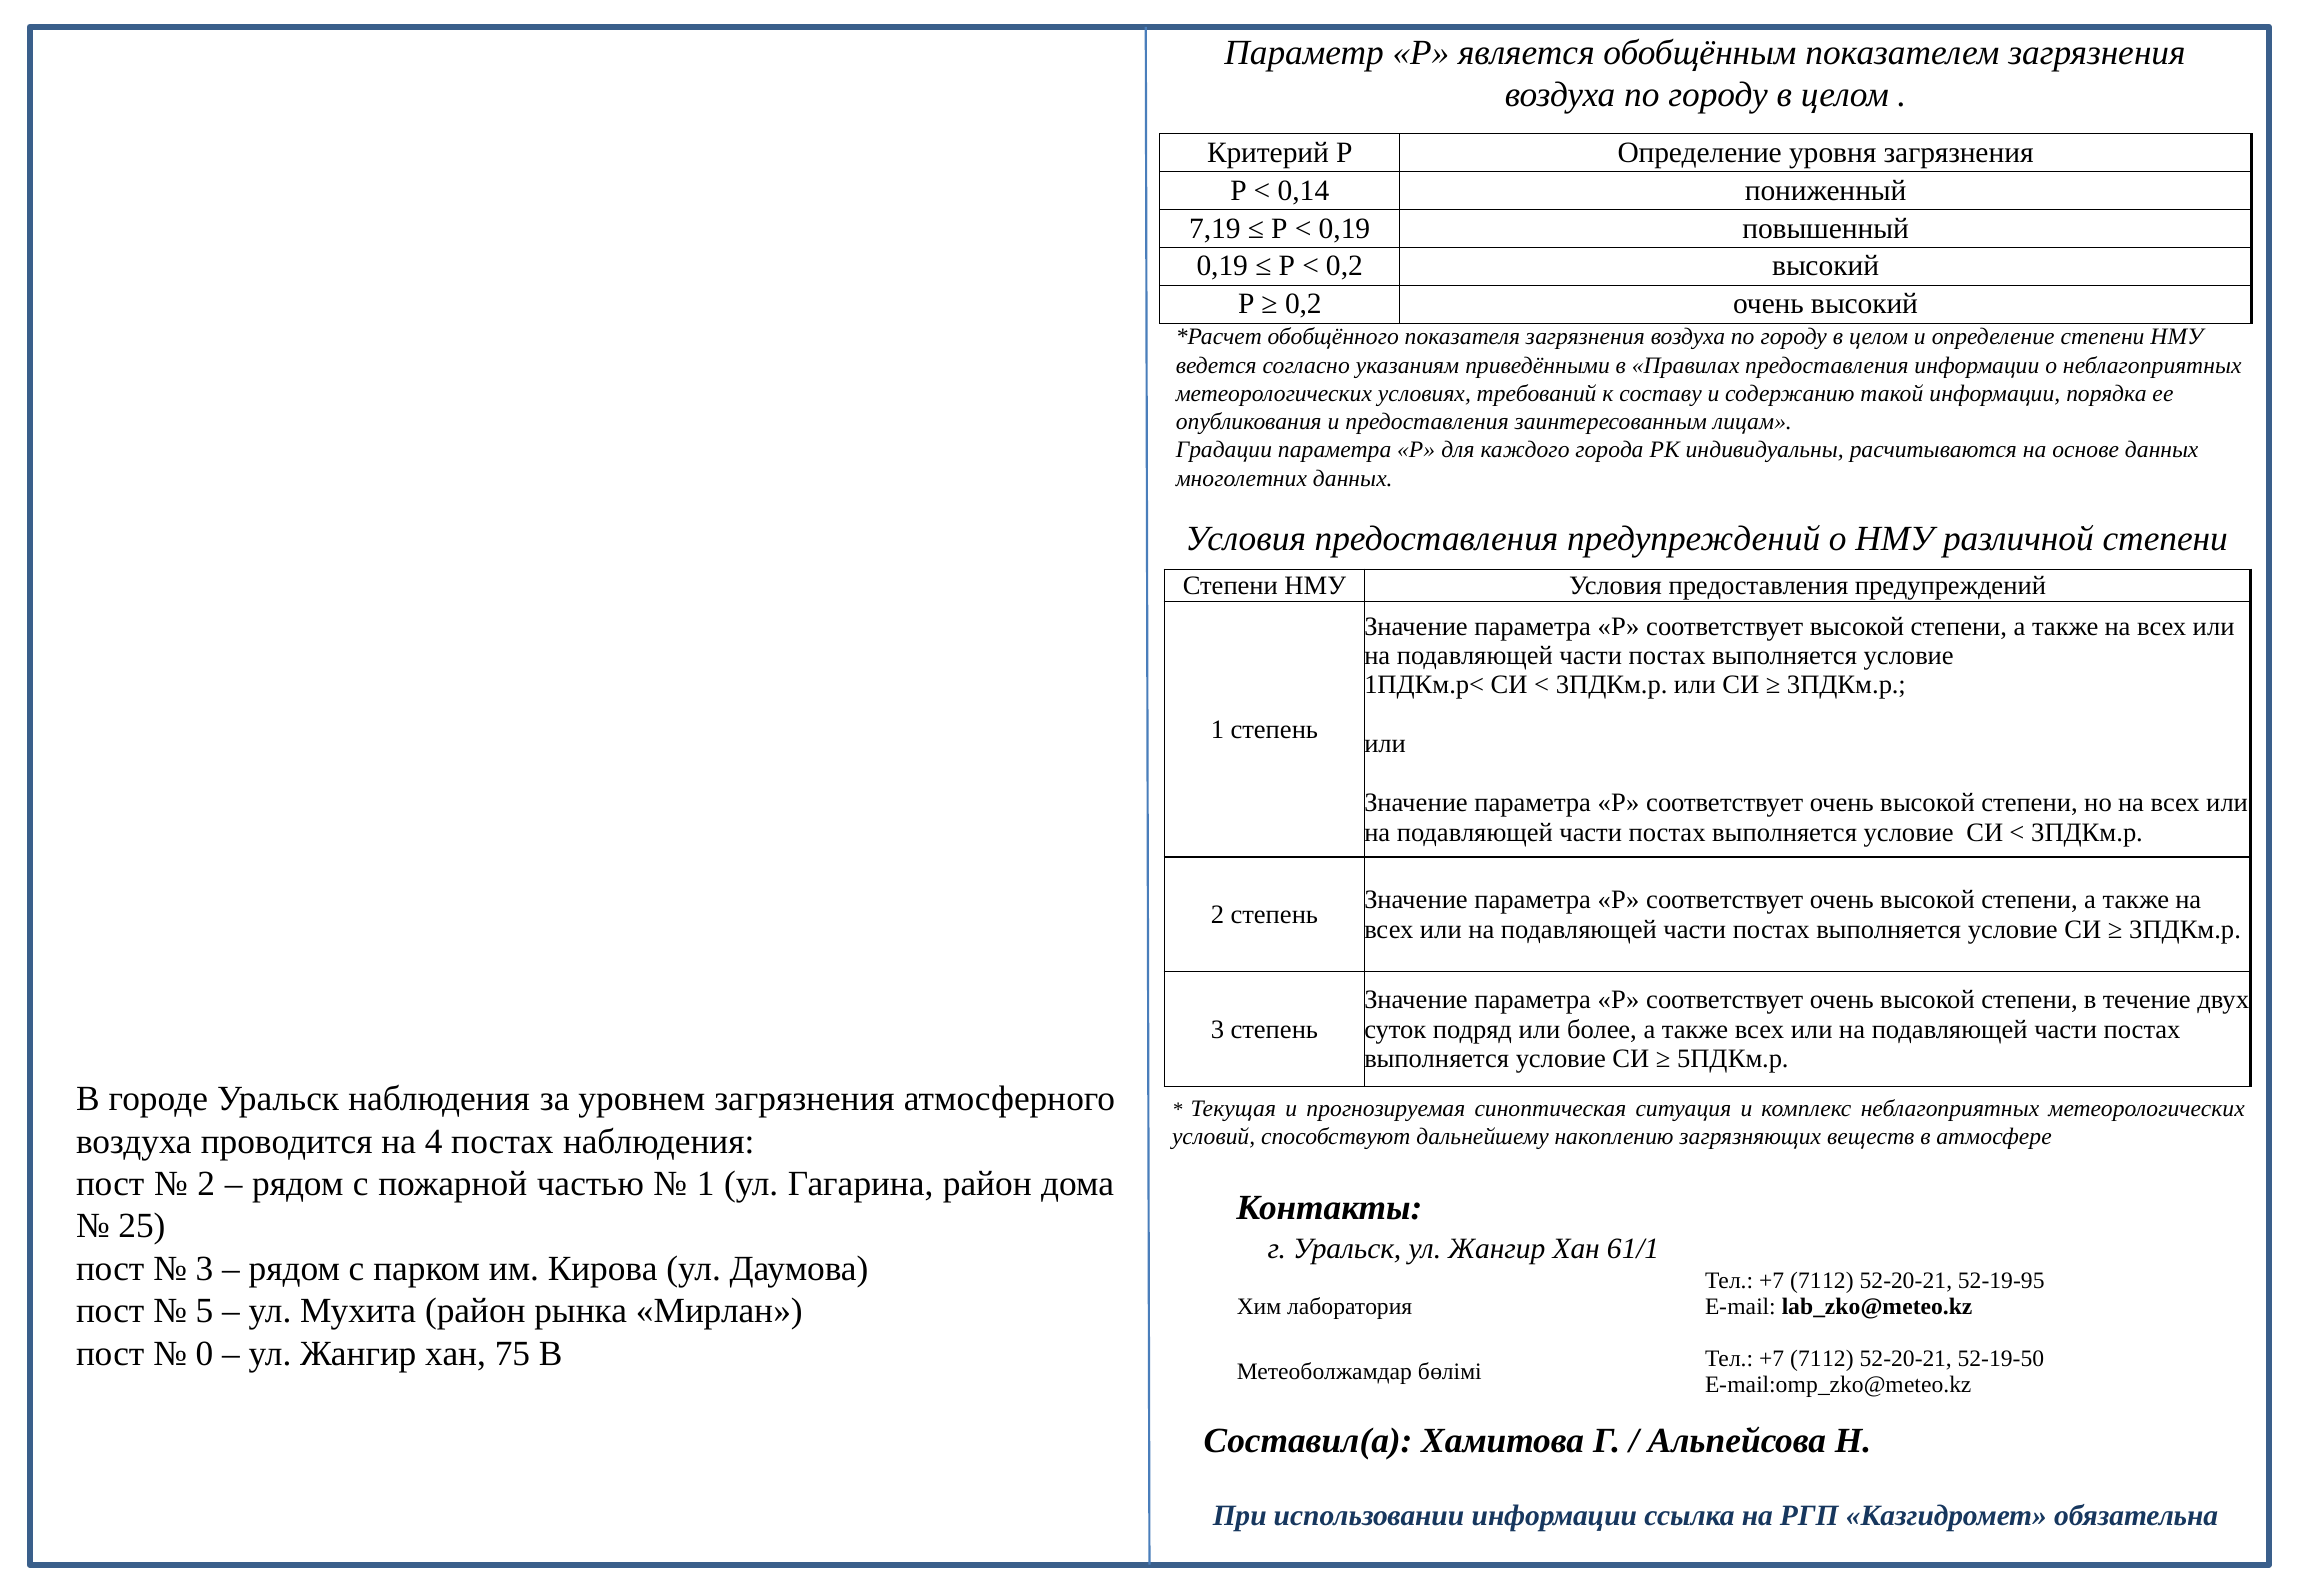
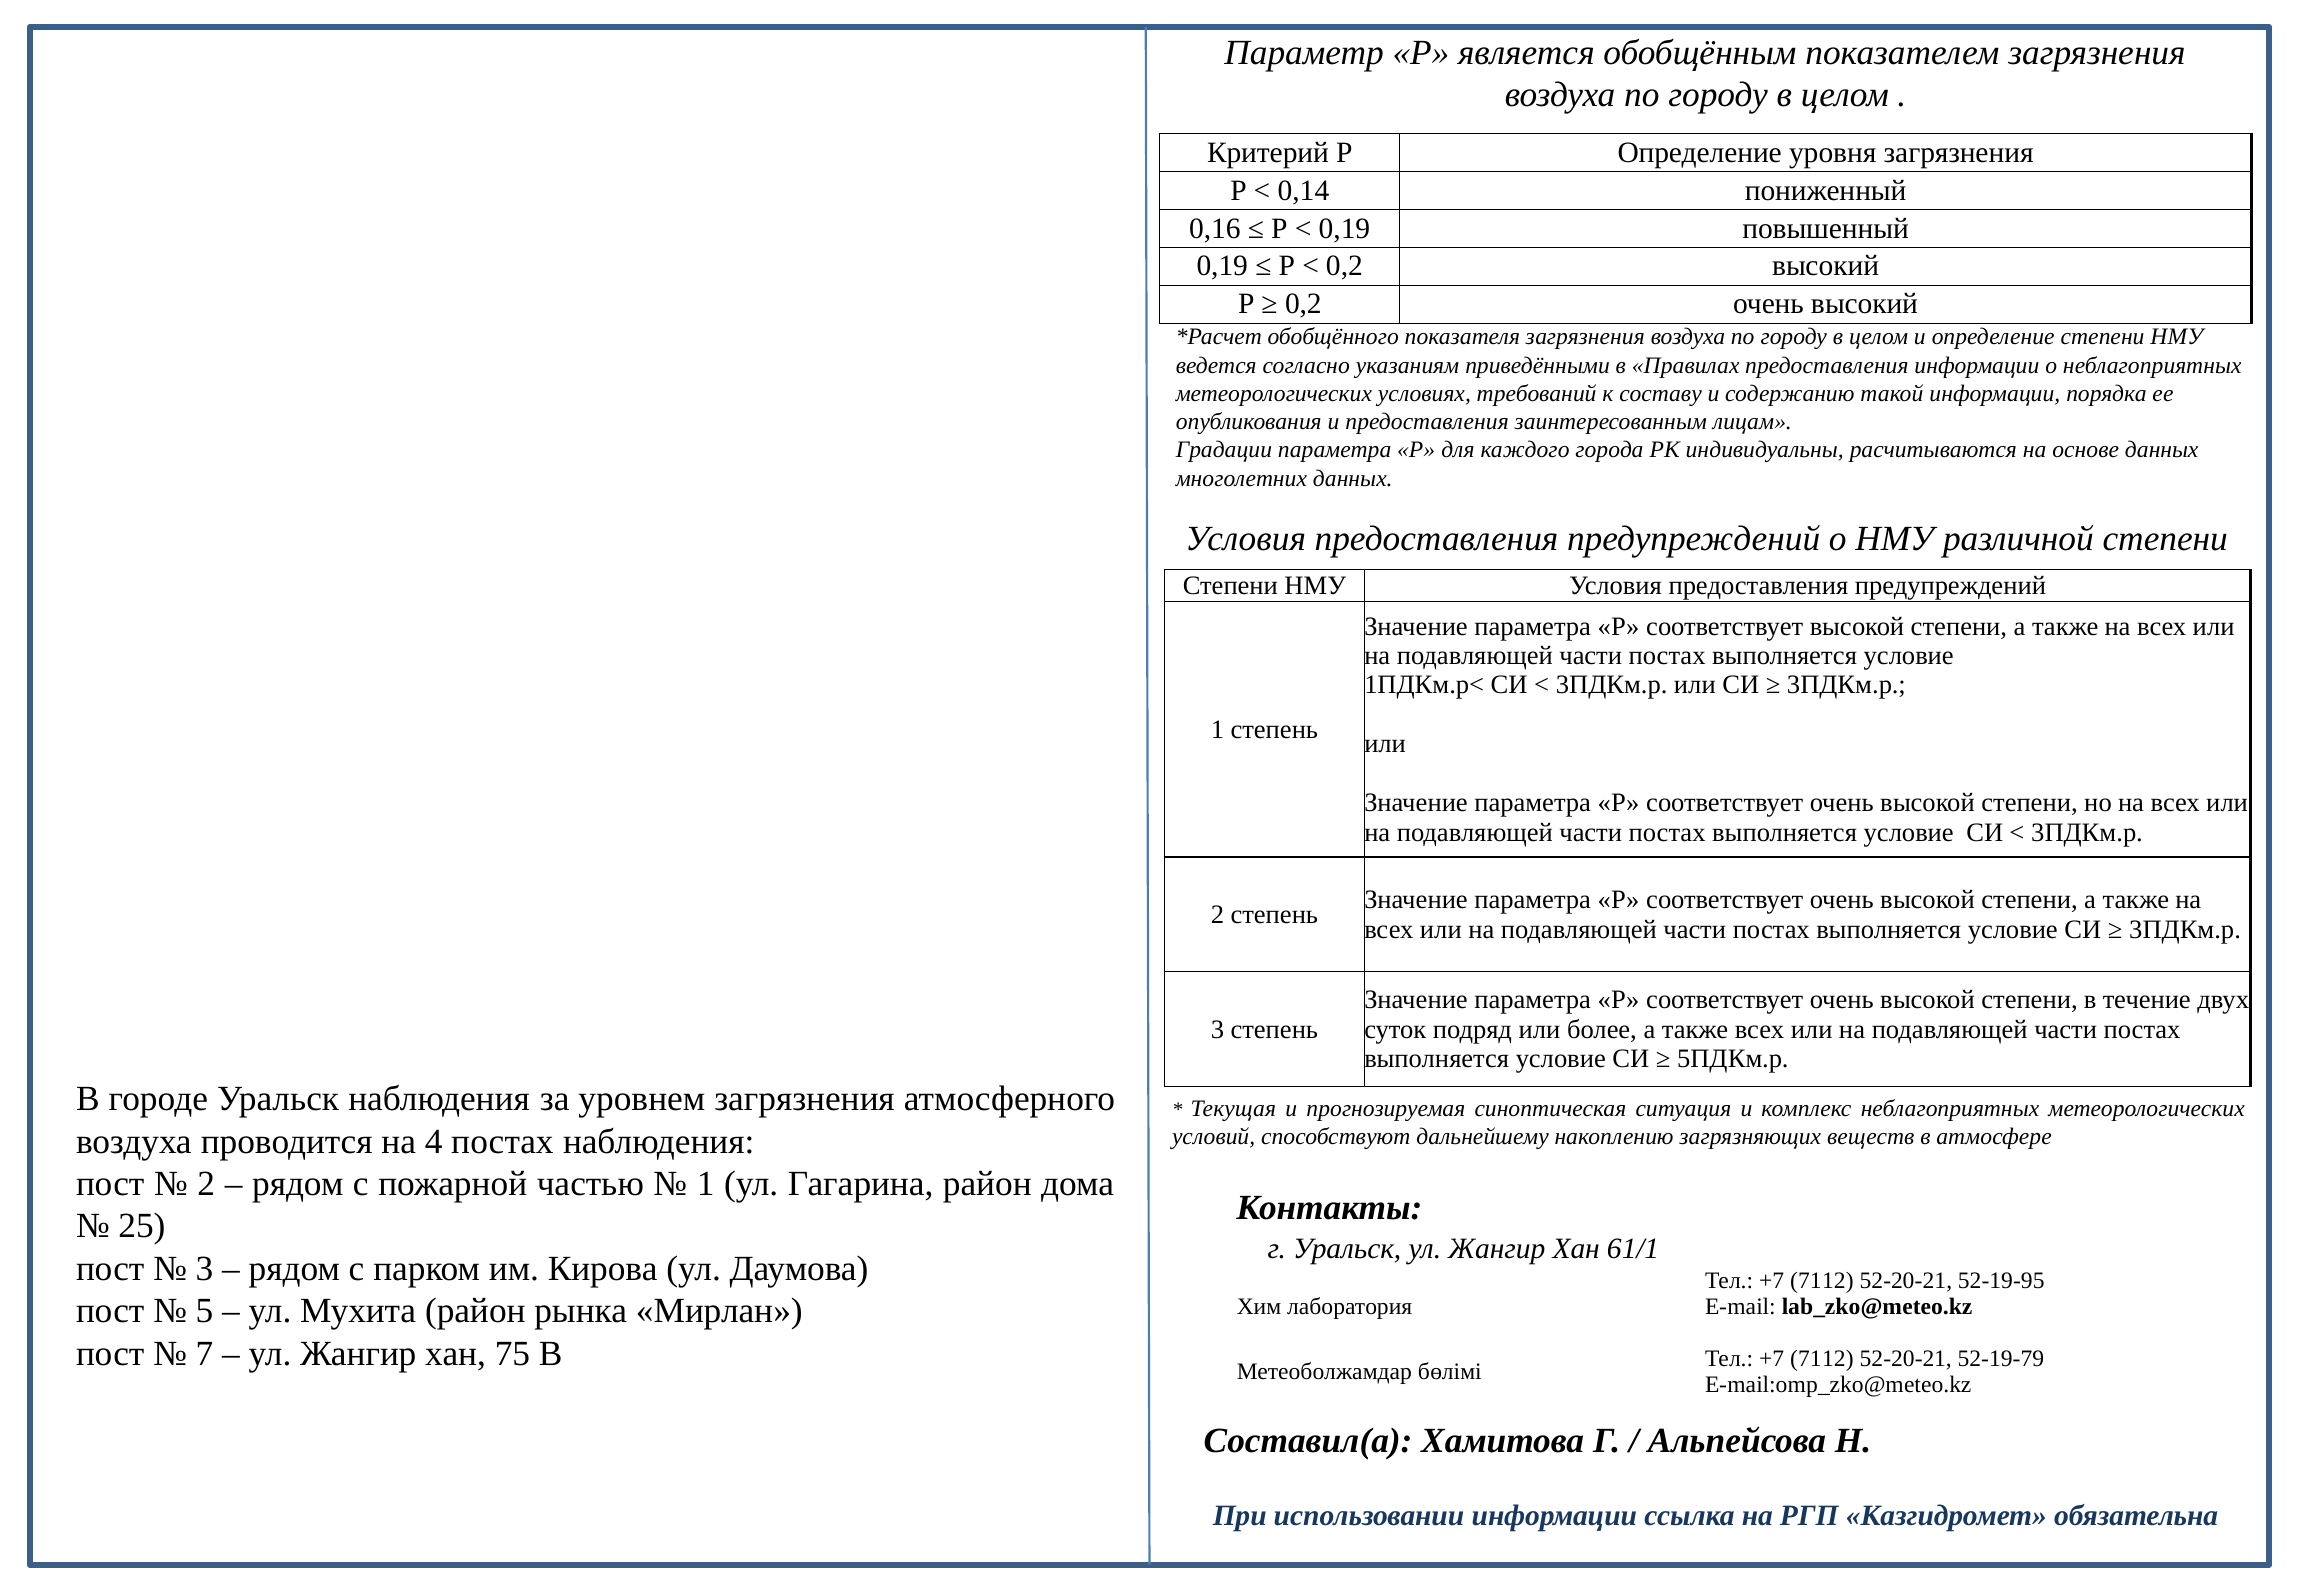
7,19: 7,19 -> 0,16 (1215, 228)
0: 0 -> 7 (205, 1353)
52-19-50: 52-19-50 -> 52-19-79 (2001, 1358)
